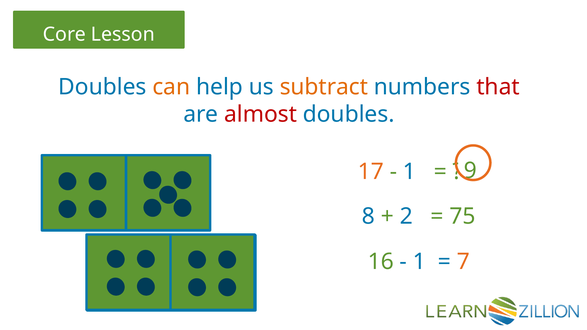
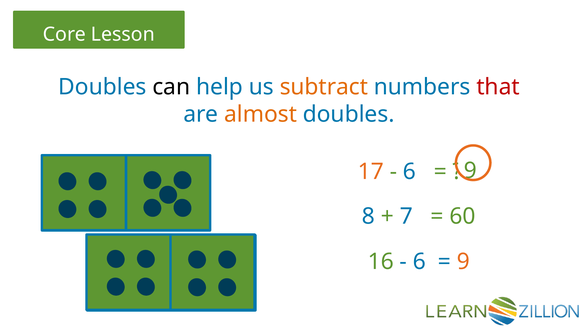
can colour: orange -> black (171, 87)
almost colour: red -> orange (261, 114)
1: 1 -> 6 (410, 172)
2: 2 -> 7 (406, 216)
75: 75 -> 60 (462, 216)
1: 1 -> 6 (419, 262)
7: 7 -> 9 (463, 262)
